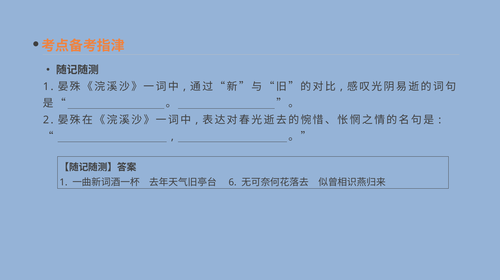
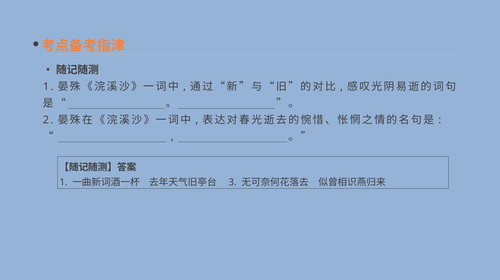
6: 6 -> 3 (233, 183)
